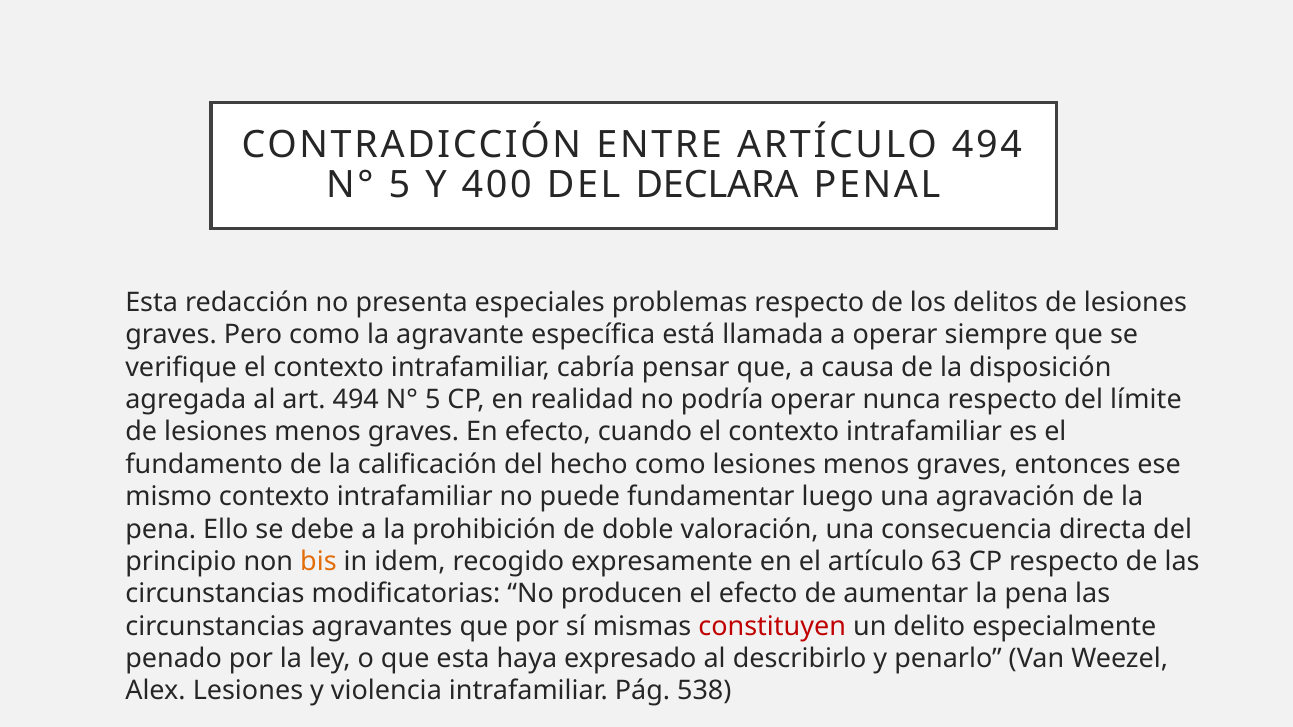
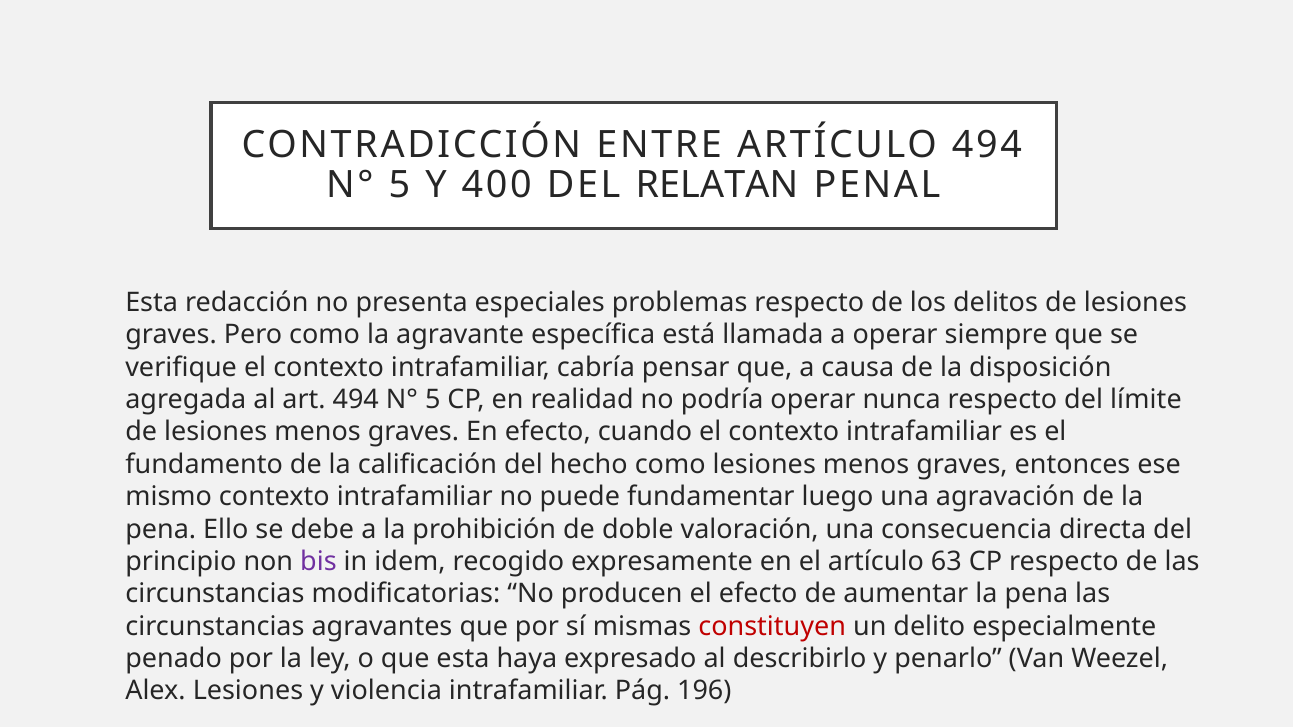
DECLARA: DECLARA -> RELATAN (717, 185)
bis colour: orange -> purple (318, 562)
538: 538 -> 196 (704, 691)
